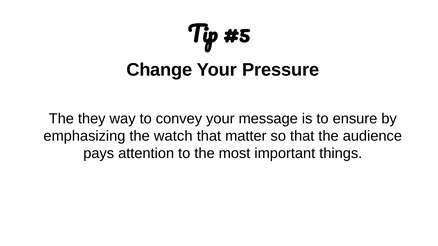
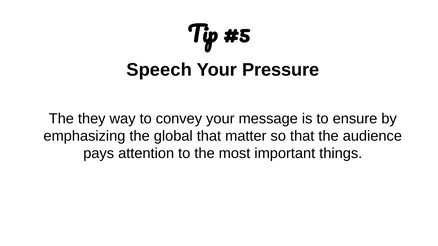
Change: Change -> Speech (159, 70)
watch: watch -> global (173, 136)
